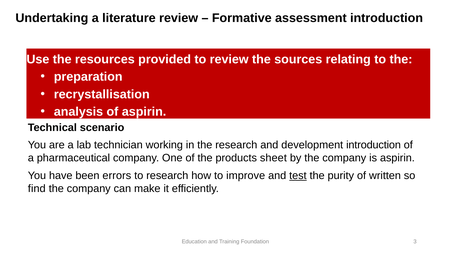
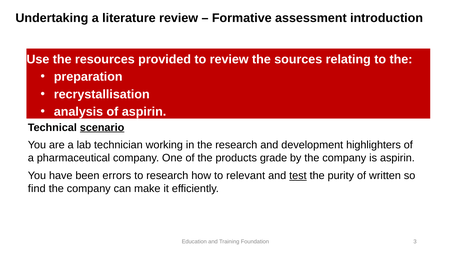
scenario underline: none -> present (102, 128)
development introduction: introduction -> highlighters (374, 145)
sheet: sheet -> grade (274, 158)
improve: improve -> relevant (246, 176)
